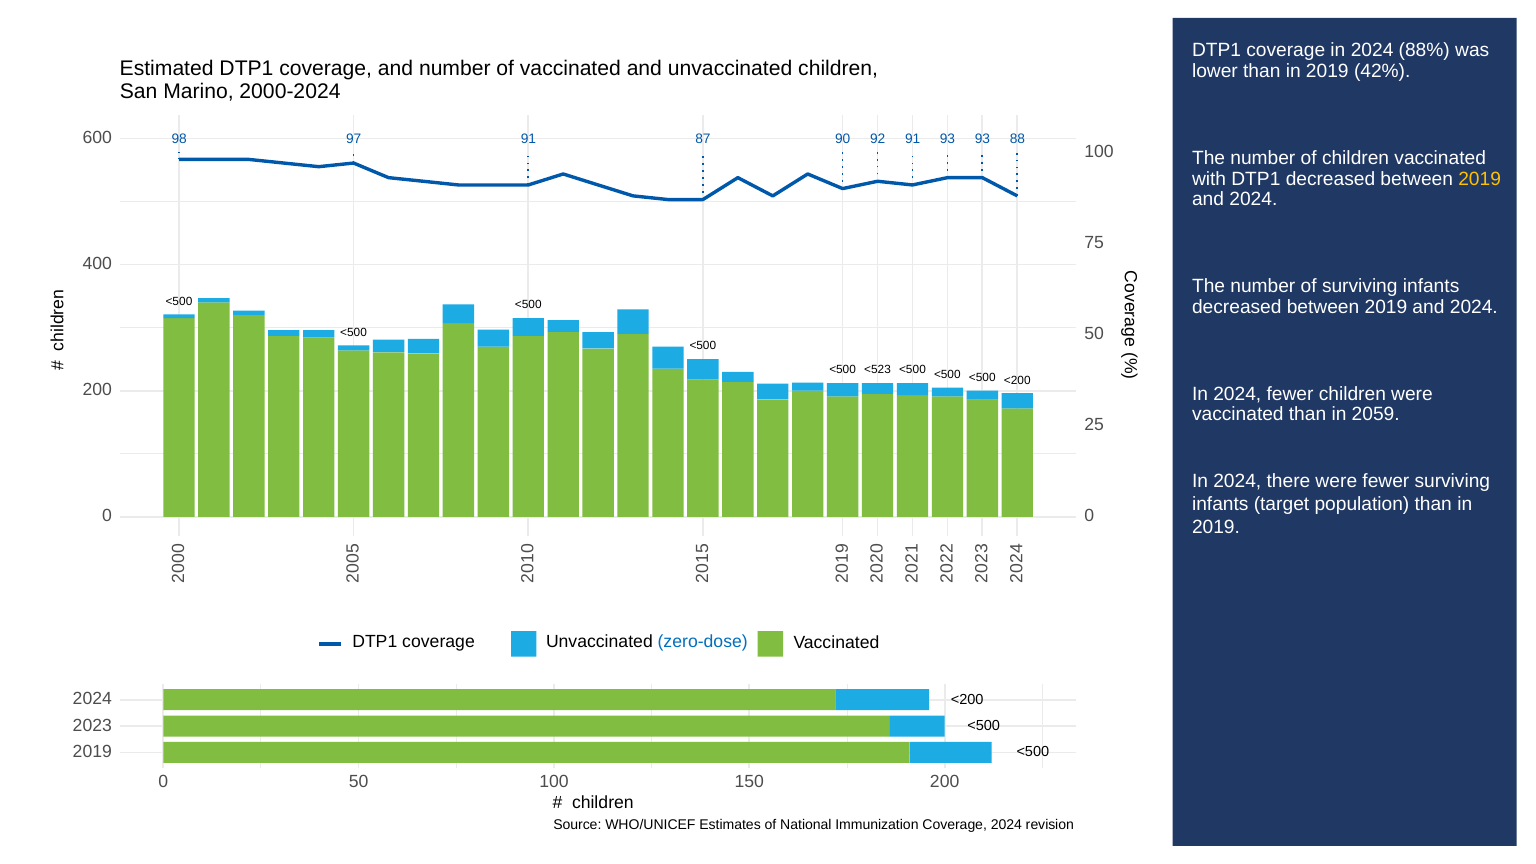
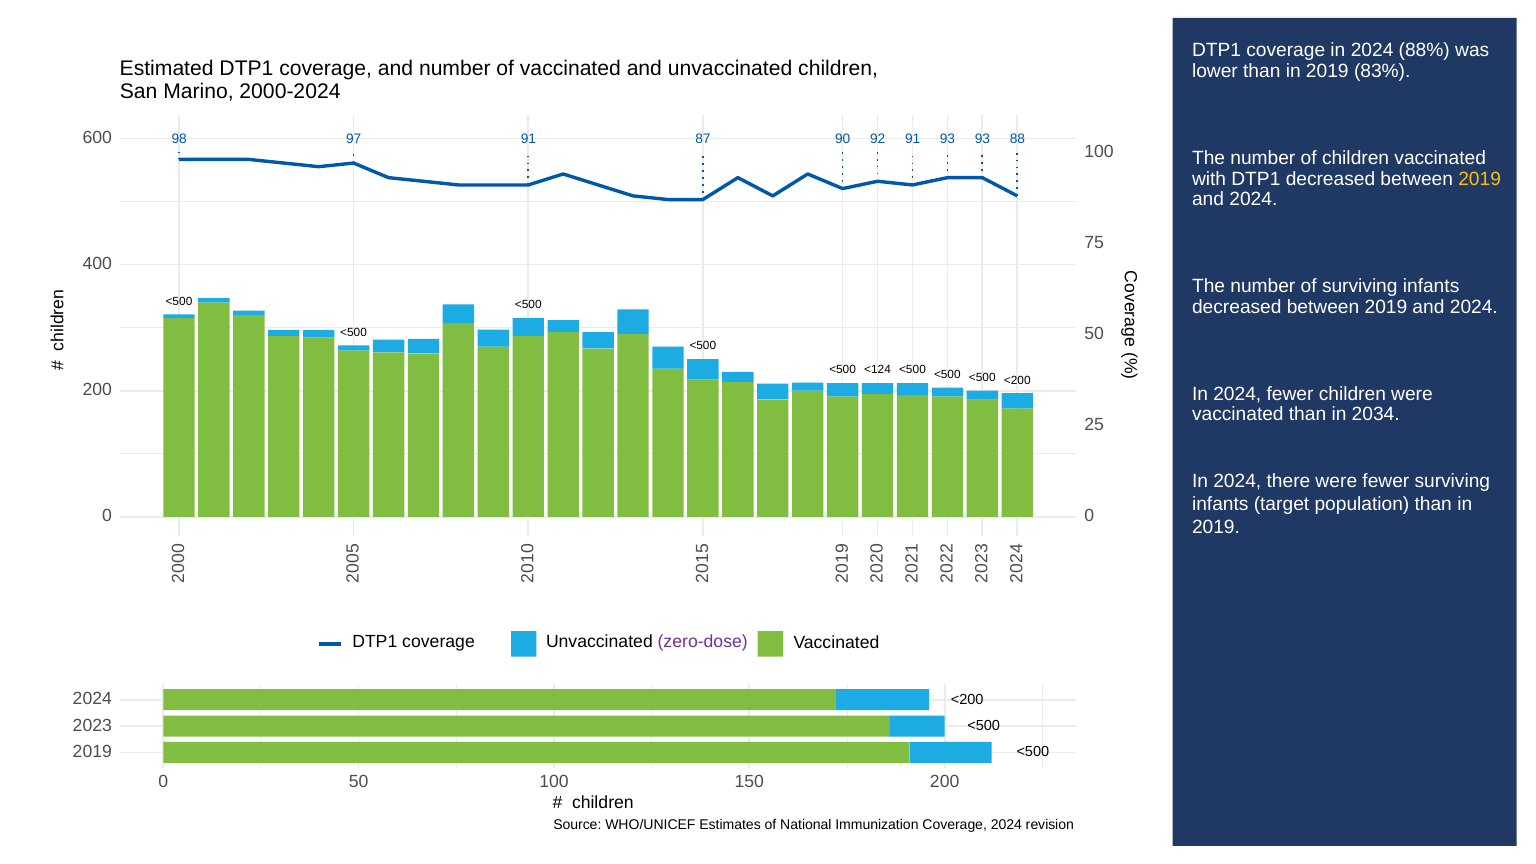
42%: 42% -> 83% (1382, 71)
<523: <523 -> <124 (878, 370)
2059: 2059 -> 2034 (1376, 415)
zero-dose colour: blue -> purple (703, 641)
